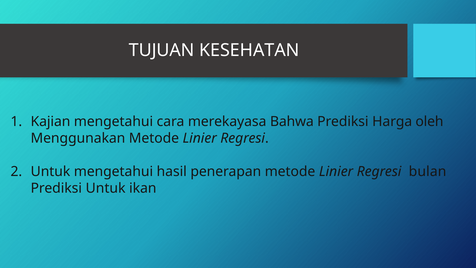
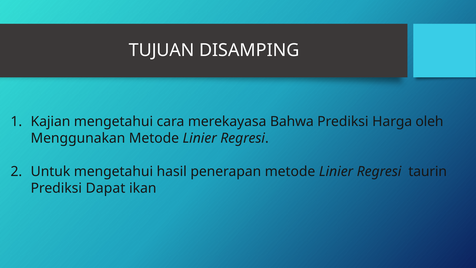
KESEHATAN: KESEHATAN -> DISAMPING (249, 50)
bulan: bulan -> taurin (428, 171)
Prediksi Untuk: Untuk -> Dapat (106, 188)
